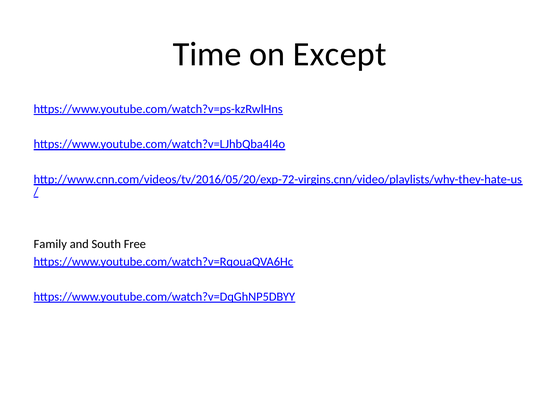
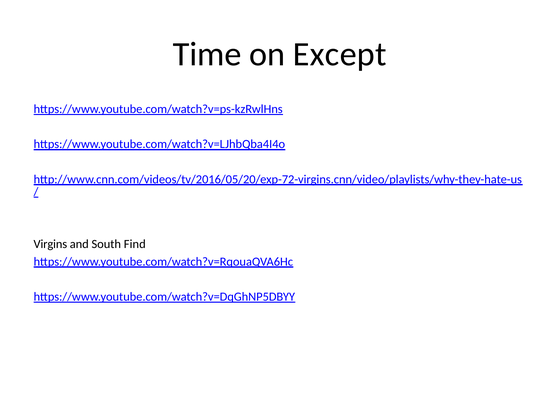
Family: Family -> Virgins (50, 244)
Free: Free -> Find (135, 244)
